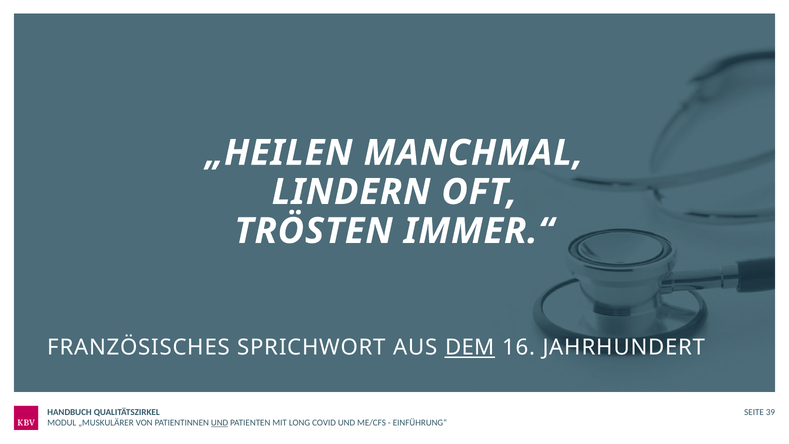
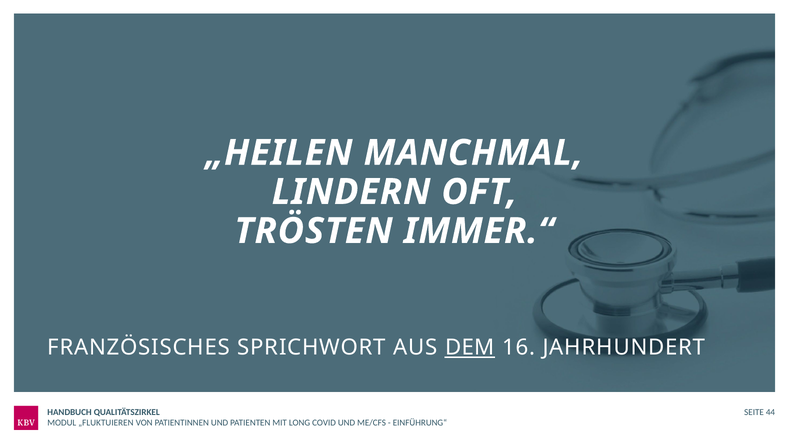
39: 39 -> 44 (770, 412)
„MUSKULÄRER: „MUSKULÄRER -> „FLUKTUIEREN (106, 423)
UND underline: present -> none (220, 423)
